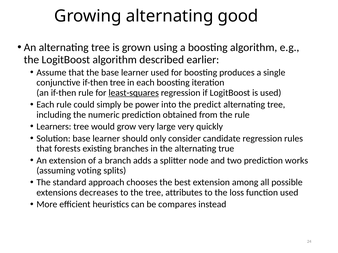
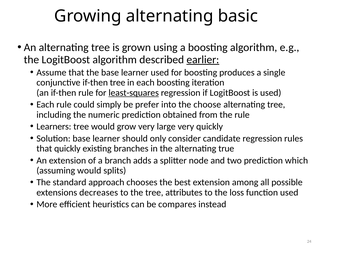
good: good -> basic (238, 16)
earlier underline: none -> present (203, 60)
power: power -> prefer (147, 105)
predict: predict -> choose (207, 105)
that forests: forests -> quickly (67, 149)
works: works -> which (297, 161)
assuming voting: voting -> would (89, 171)
